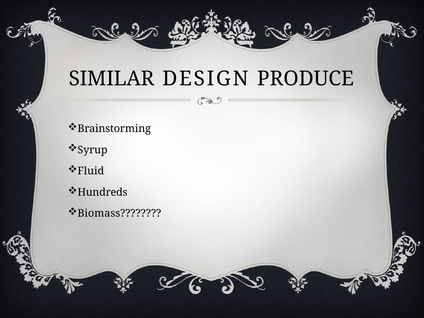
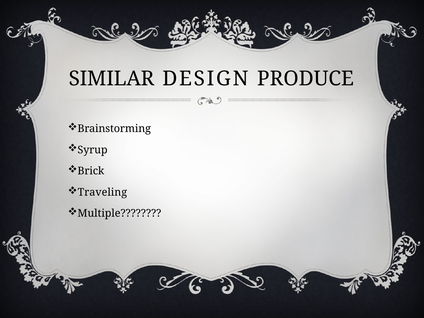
Fluid: Fluid -> Brick (91, 171)
Hundreds: Hundreds -> Traveling (102, 192)
Biomass: Biomass -> Multiple (119, 213)
